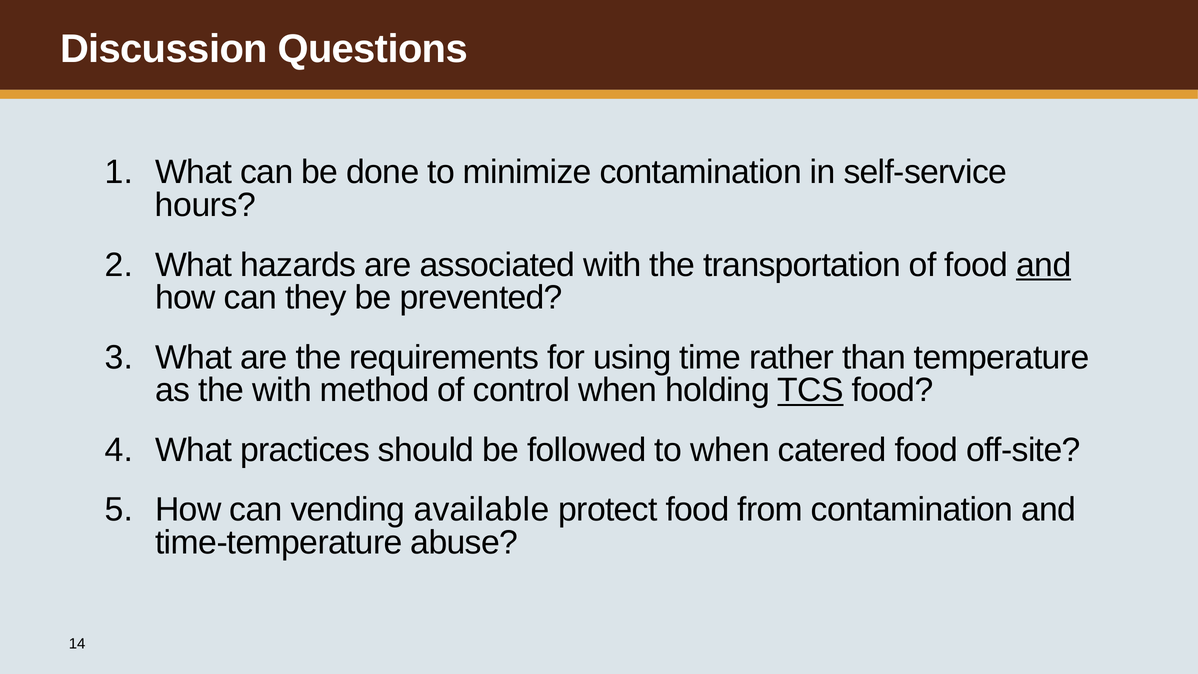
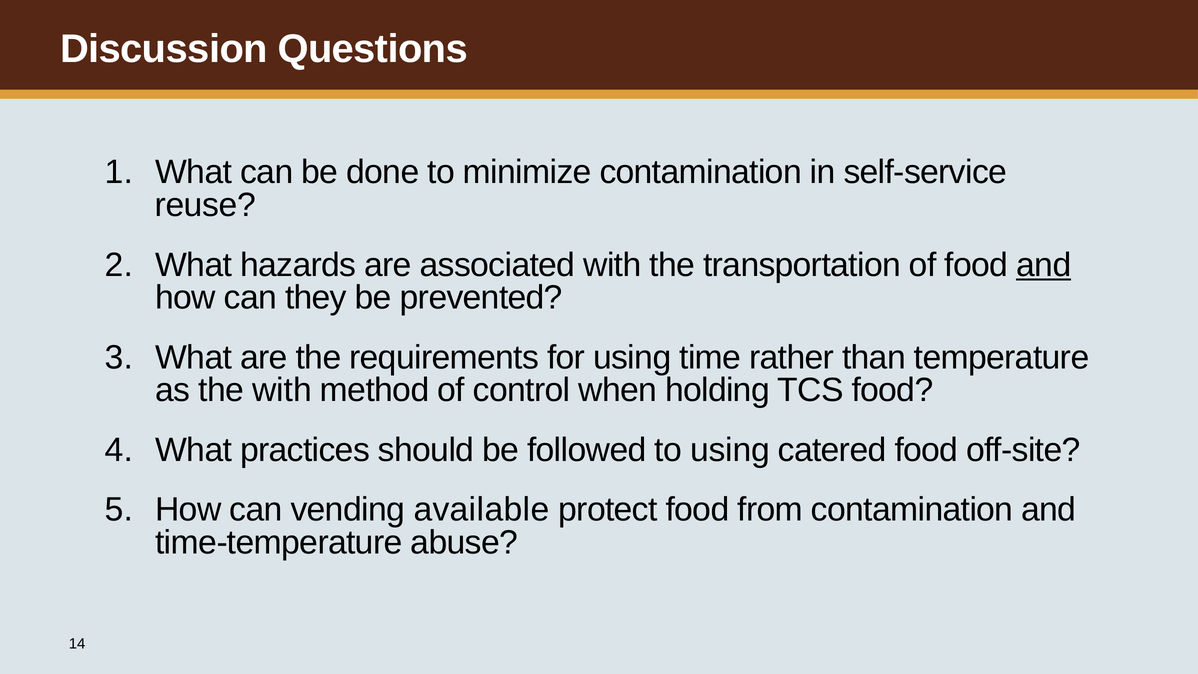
hours: hours -> reuse (205, 205)
TCS underline: present -> none (811, 390)
to when: when -> using (730, 450)
